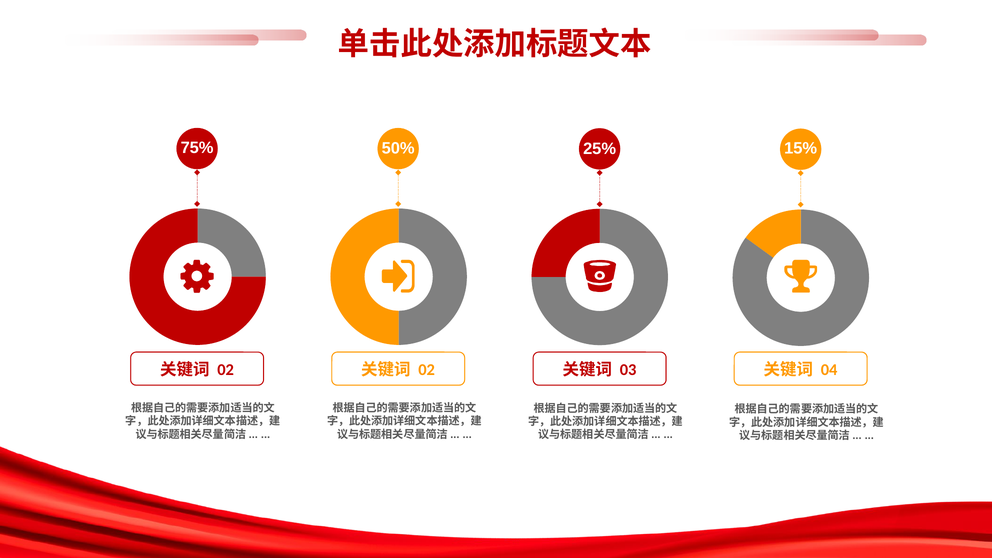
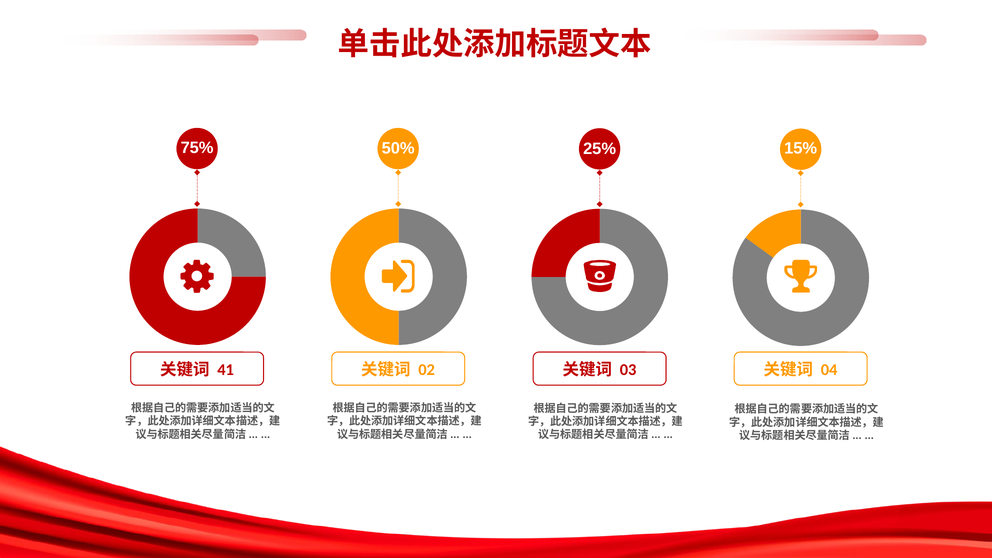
02: 02 -> 41 (226, 370)
